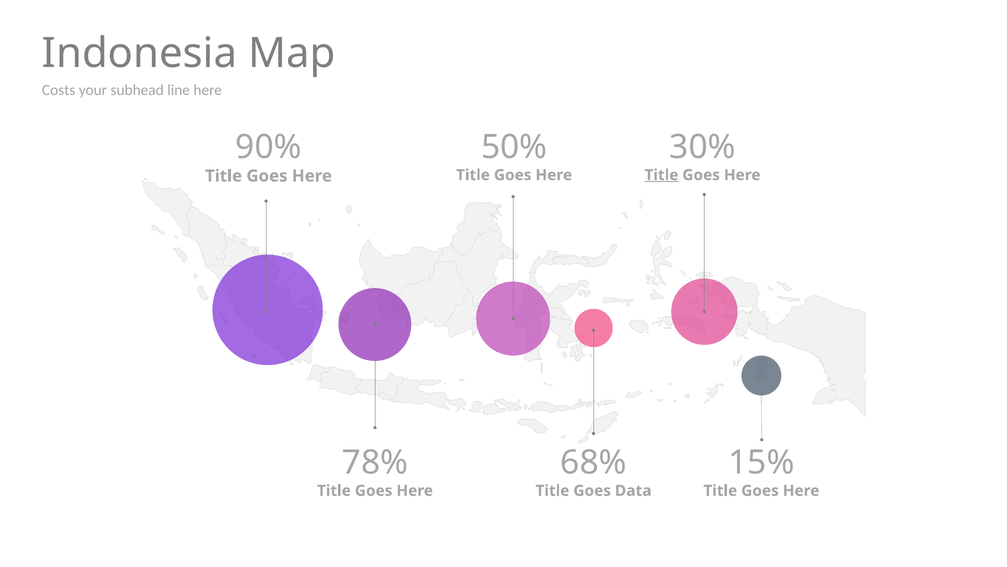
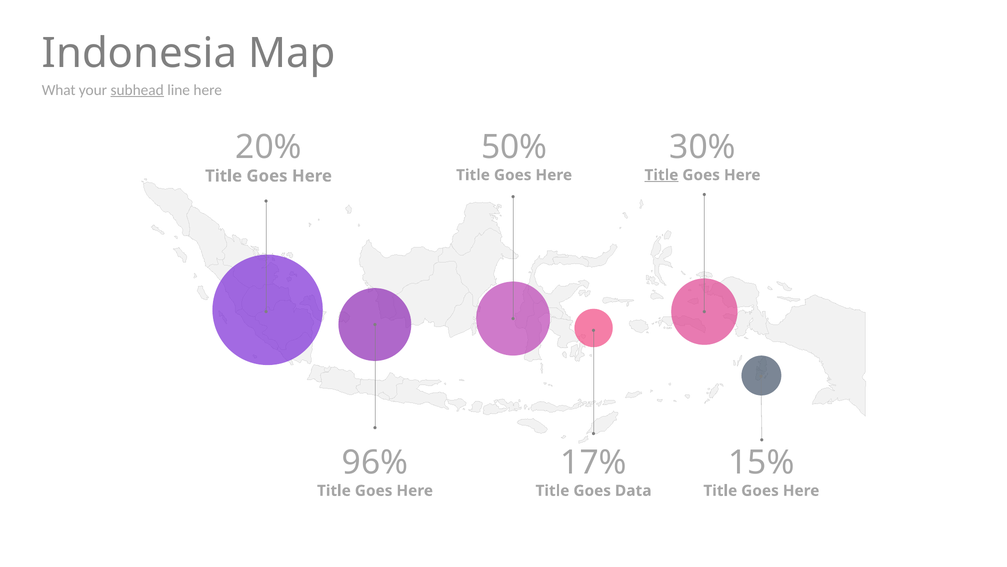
Costs: Costs -> What (59, 90)
subhead underline: none -> present (137, 90)
90%: 90% -> 20% (269, 147)
78%: 78% -> 96% (375, 462)
68%: 68% -> 17% (594, 462)
